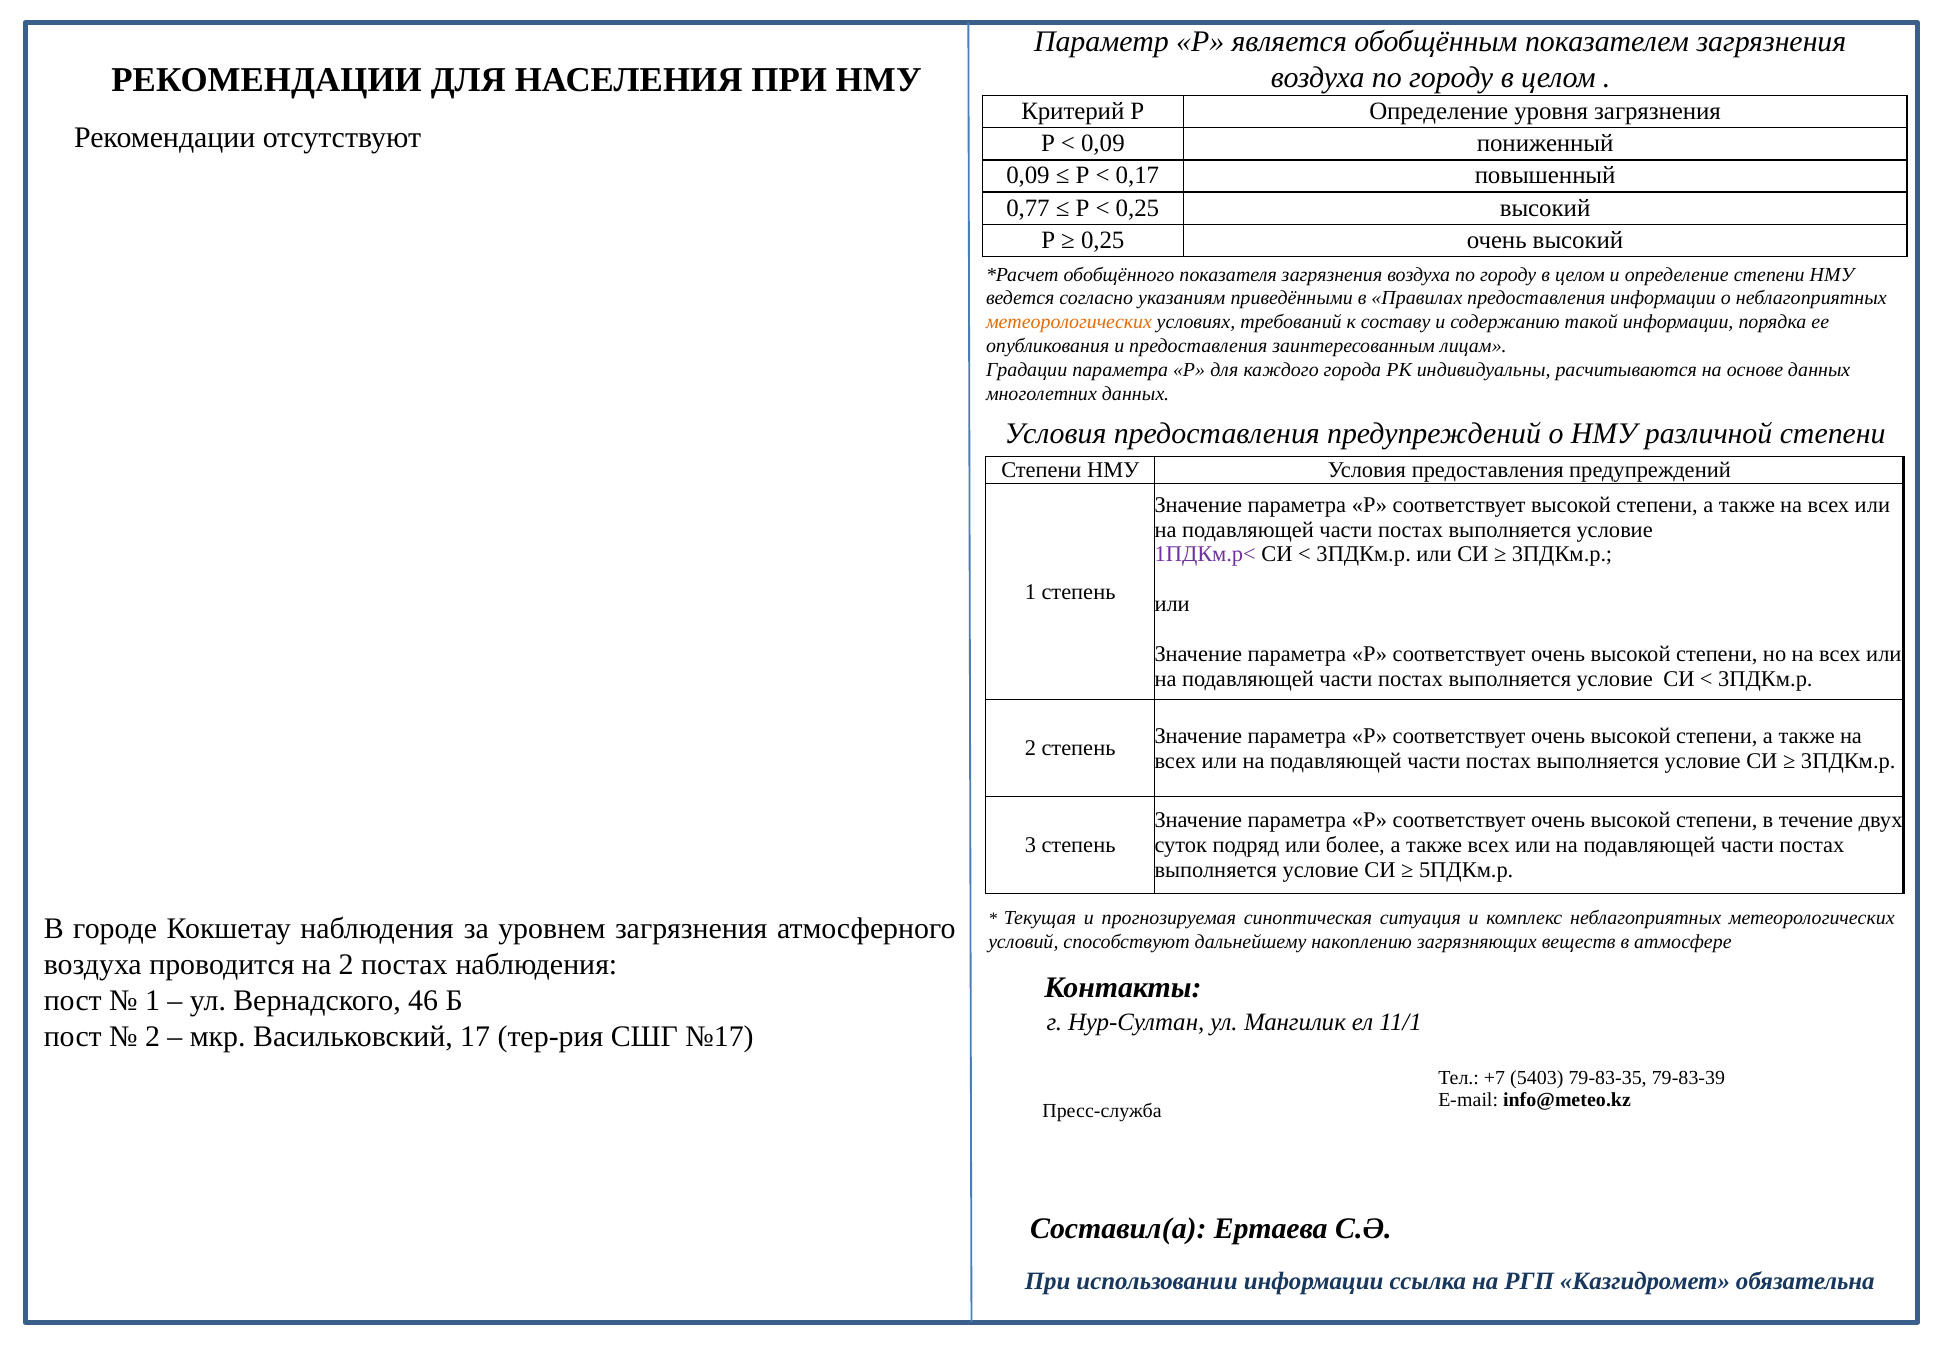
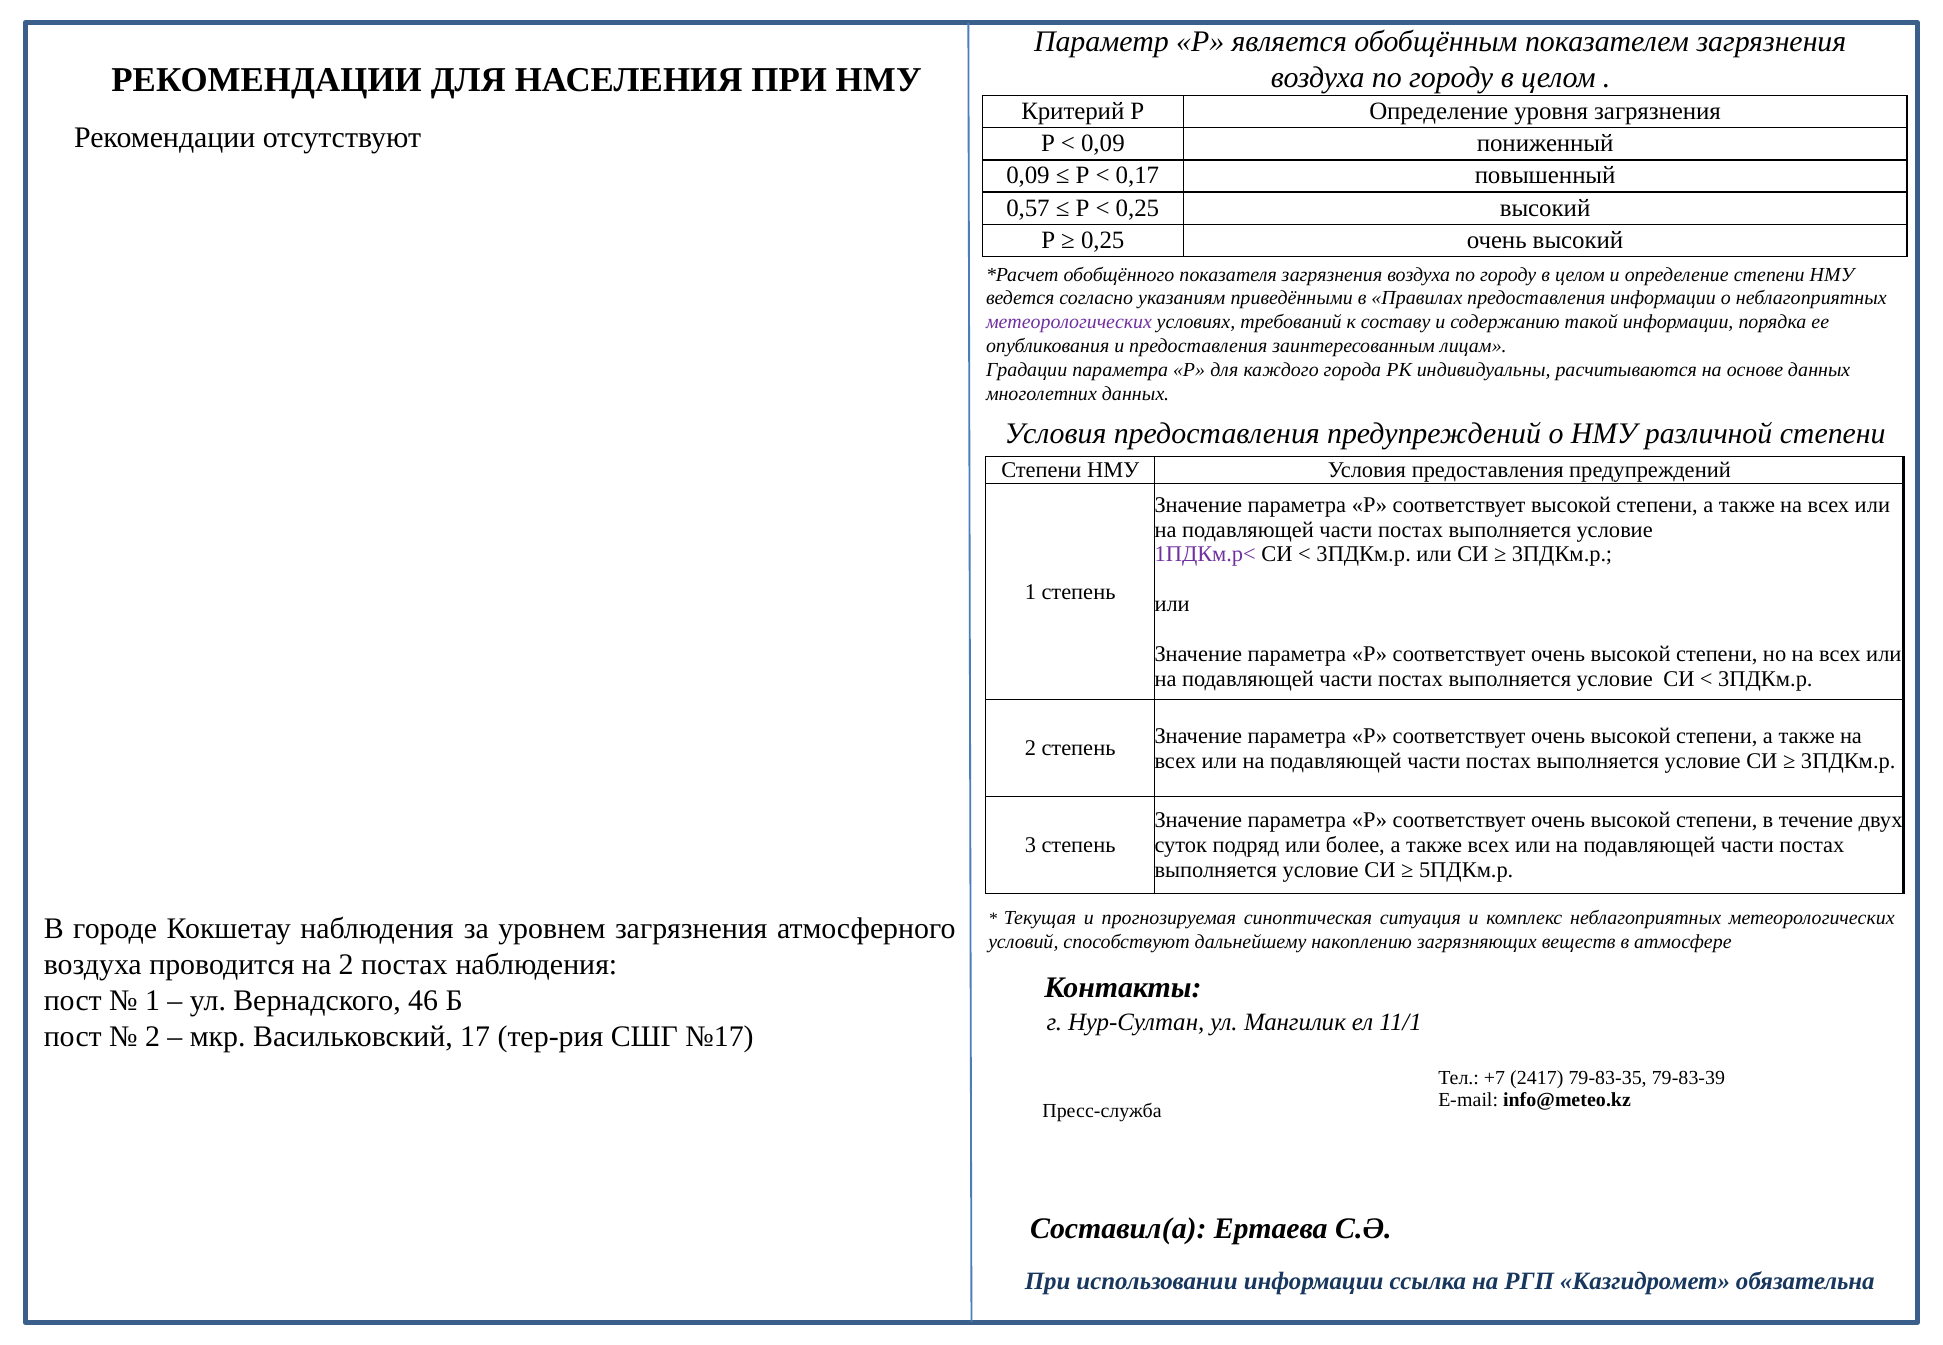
0,77: 0,77 -> 0,57 (1028, 208)
метеорологических colour: orange -> purple (1069, 322)
5403: 5403 -> 2417 (1537, 1078)
